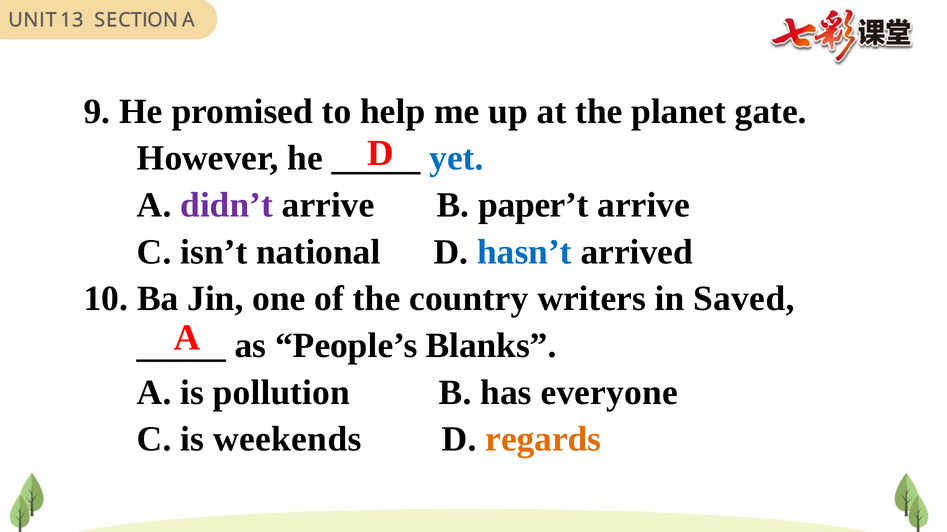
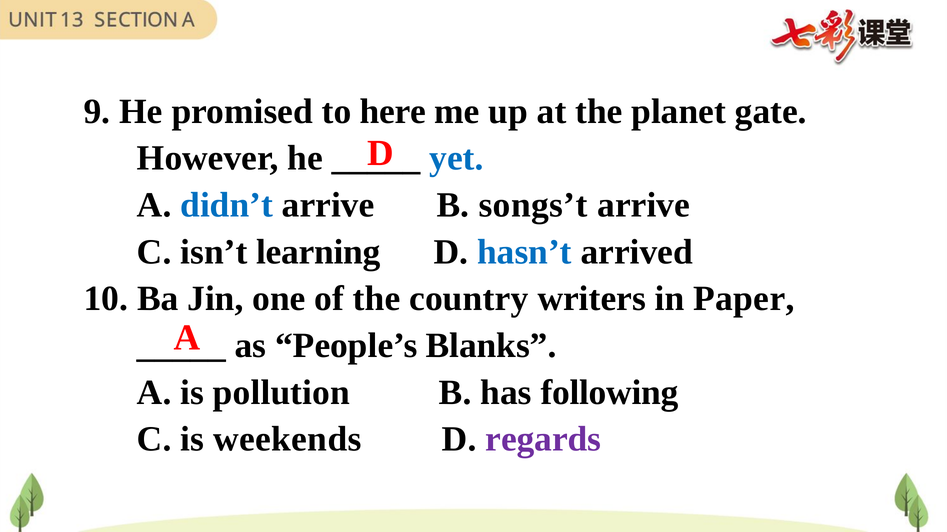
help: help -> here (393, 111)
didn’t colour: purple -> blue (227, 205)
paper’t: paper’t -> songs’t (533, 205)
national: national -> learning (318, 252)
Saved: Saved -> Paper (744, 299)
everyone: everyone -> following (609, 393)
regards colour: orange -> purple (543, 440)
